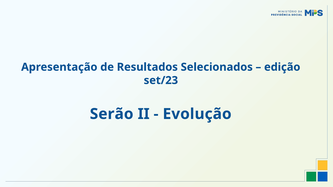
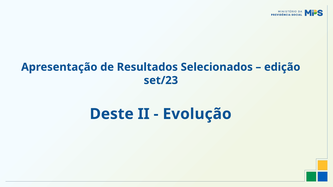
Serão: Serão -> Deste (112, 114)
